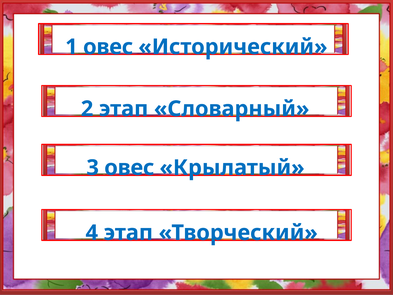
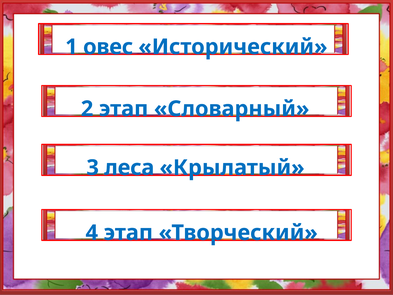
3 овес: овес -> леса (129, 168)
